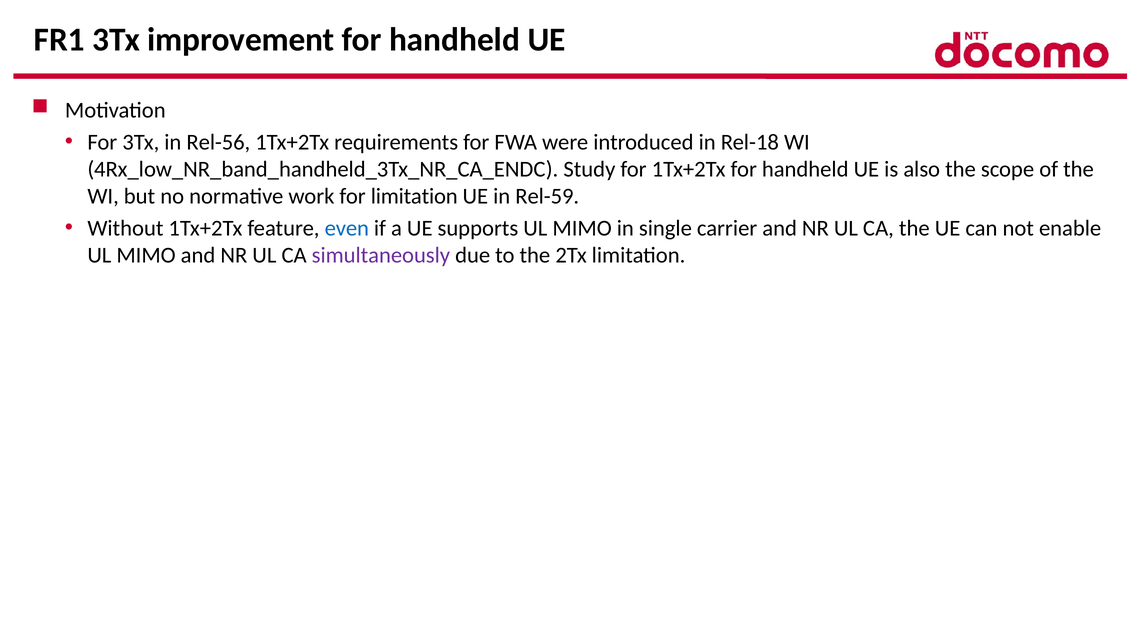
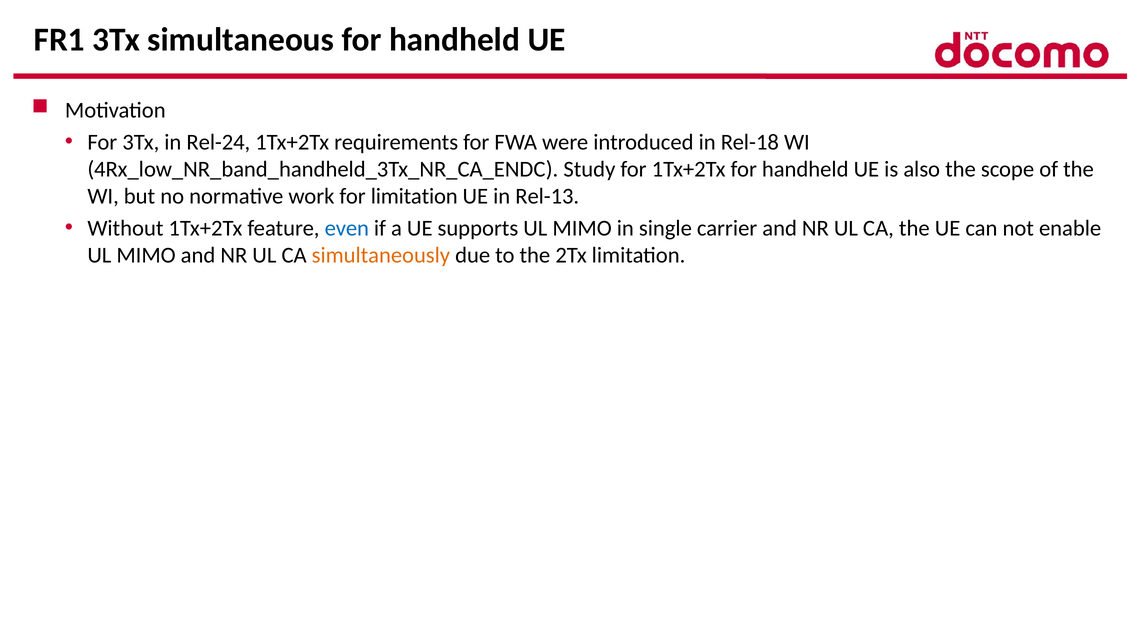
improvement: improvement -> simultaneous (241, 40)
Rel-56: Rel-56 -> Rel-24 (218, 142)
Rel-59: Rel-59 -> Rel-13 (547, 196)
simultaneously colour: purple -> orange (381, 255)
